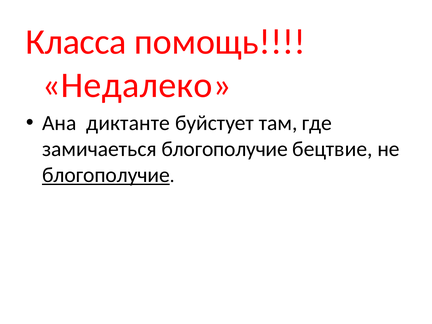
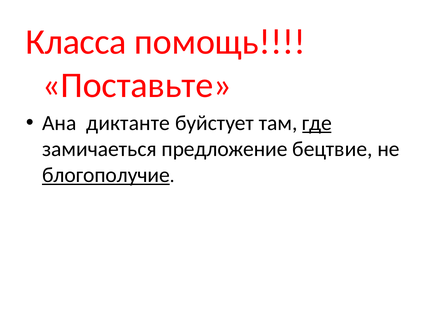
Недалеко: Недалеко -> Поставьте (137, 85)
где underline: none -> present (317, 123)
замичаеться блогополучие: блогополучие -> предложение (225, 149)
